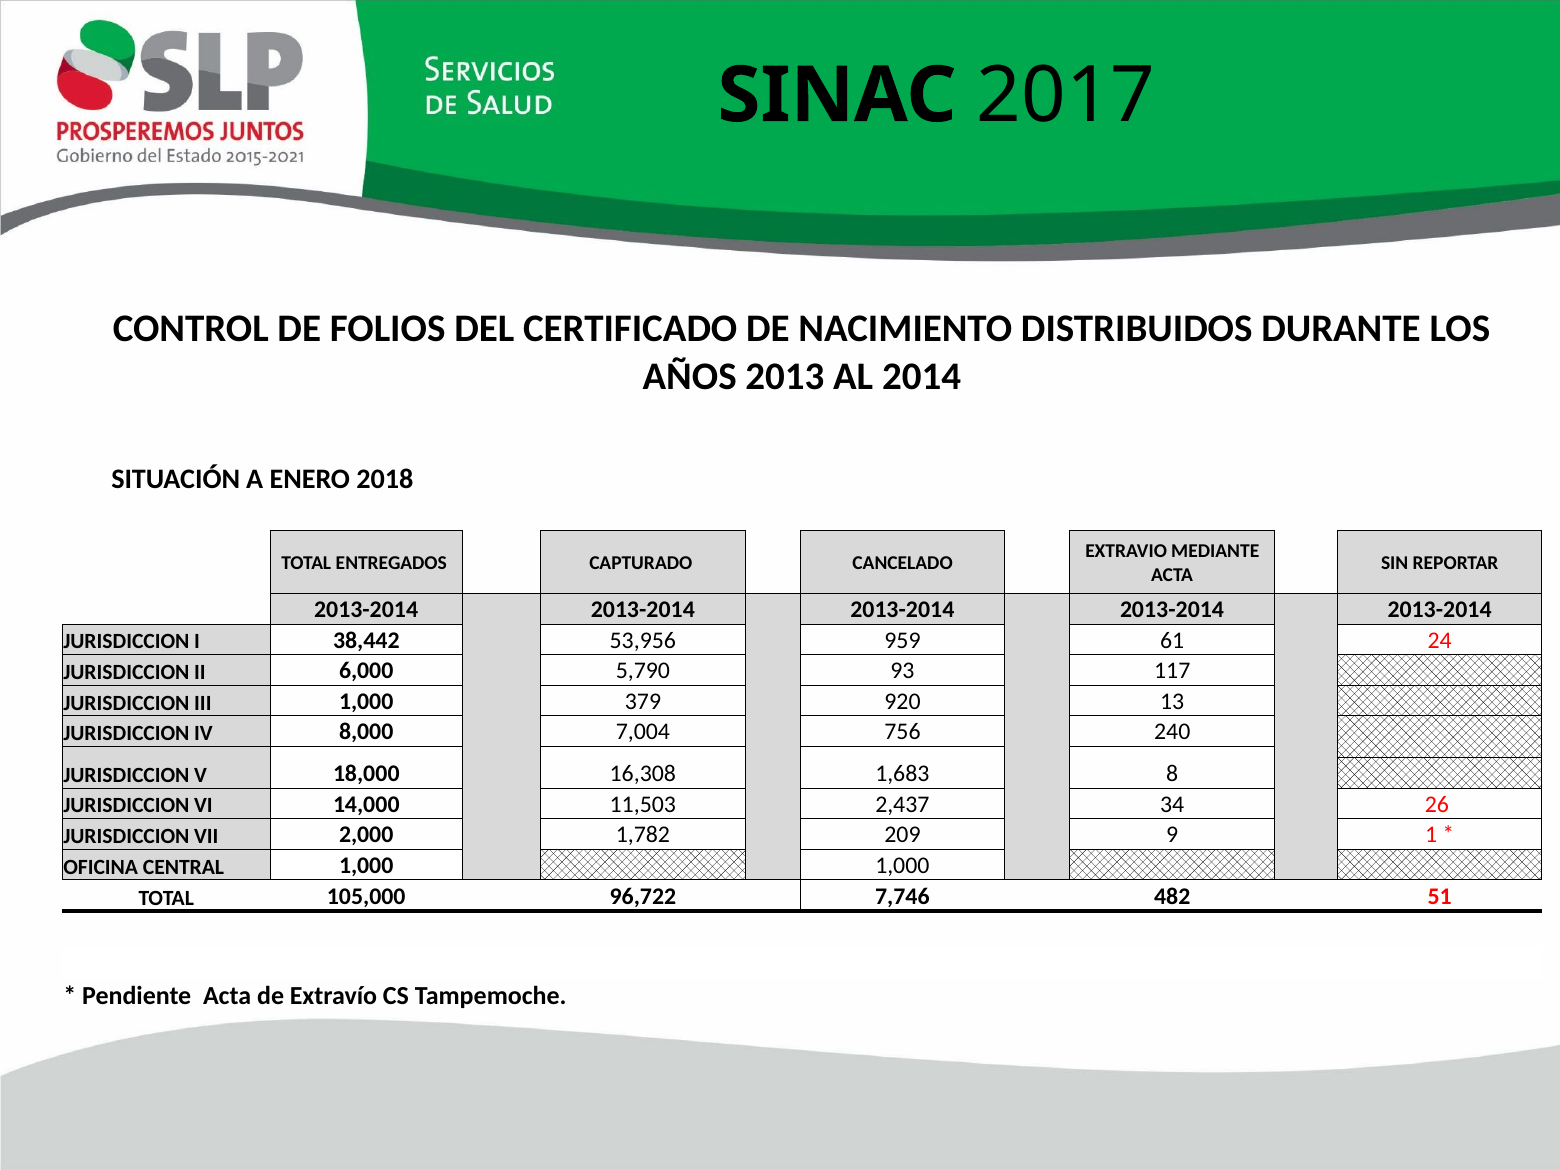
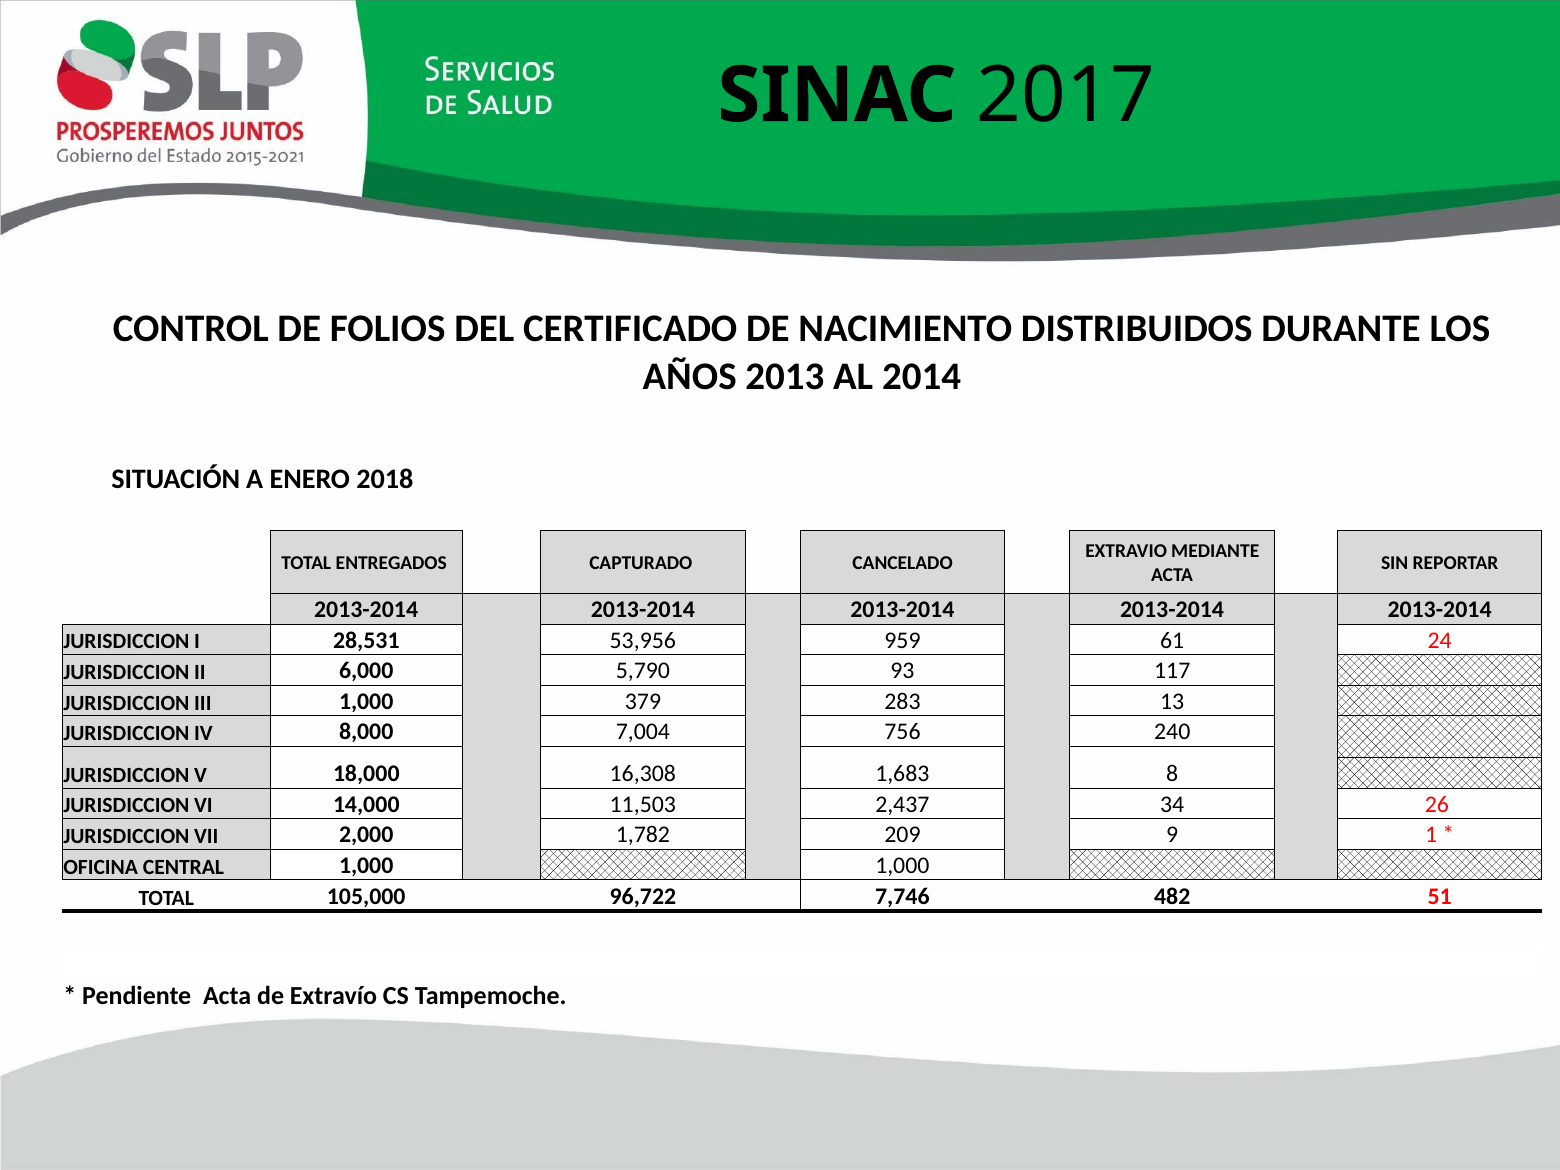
38,442: 38,442 -> 28,531 (366, 640)
920: 920 -> 283 (903, 702)
